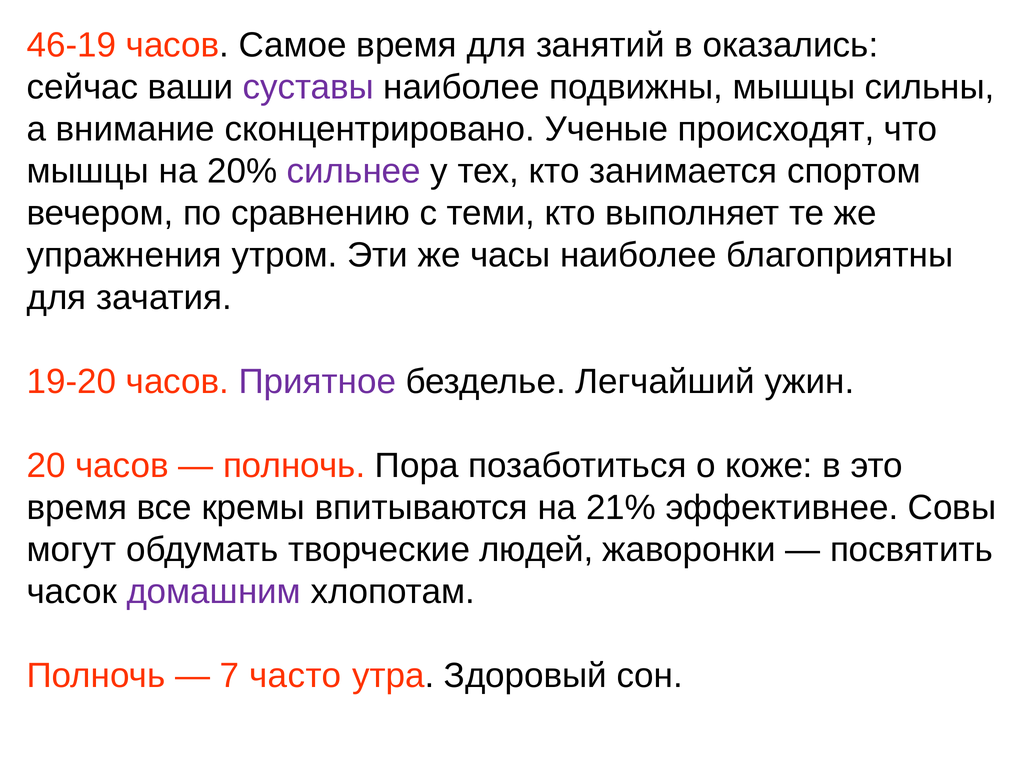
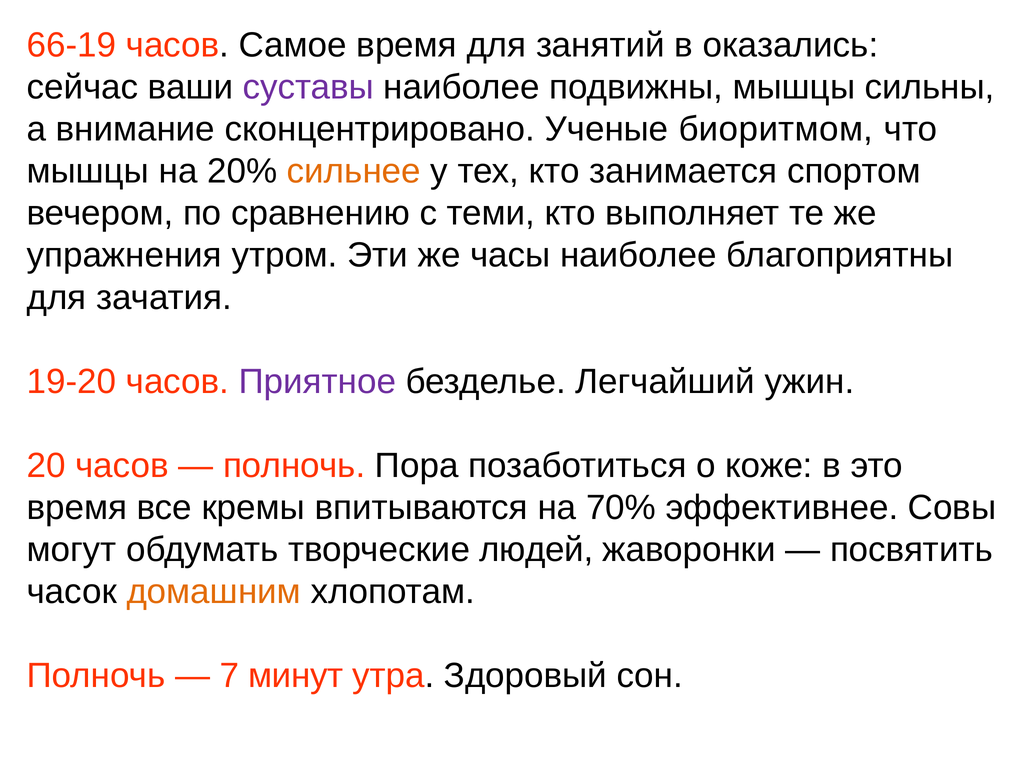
46-19: 46-19 -> 66-19 (71, 45)
происходят: происходят -> биоритмом (776, 129)
сильнее colour: purple -> orange (354, 171)
21%: 21% -> 70% (621, 508)
домашним colour: purple -> orange (214, 592)
часто: часто -> минут (296, 676)
